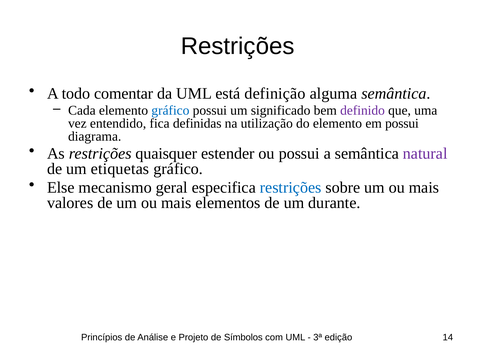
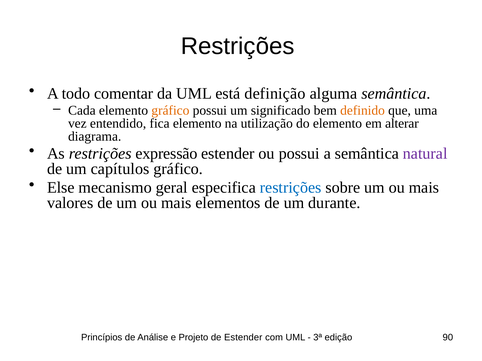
gráfico colour: blue -> orange (170, 111)
definido colour: purple -> orange (363, 111)
fica definidas: definidas -> elemento (197, 124)
em possui: possui -> alterar (402, 124)
quaisquer: quaisquer -> expressão (166, 154)
etiquetas: etiquetas -> capítulos (120, 169)
de Símbolos: Símbolos -> Estender (243, 338)
14: 14 -> 90 (448, 338)
